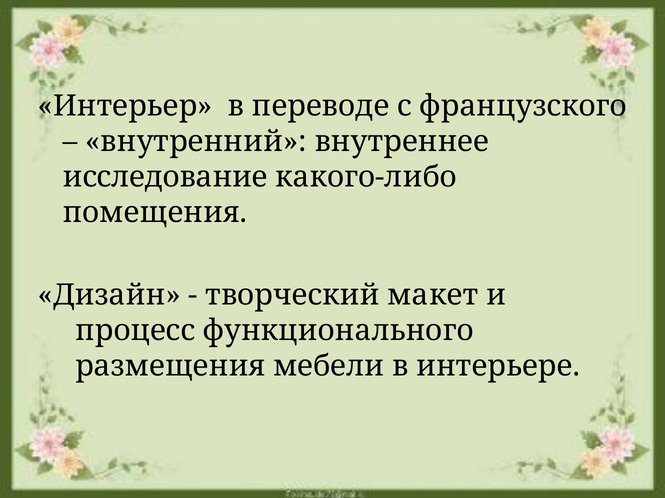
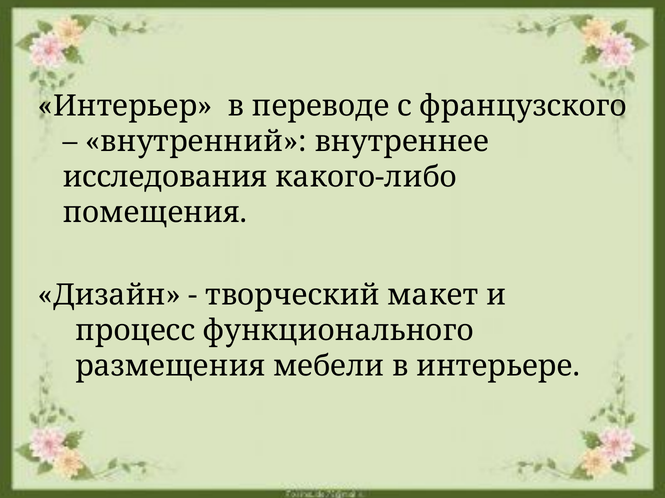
исследование: исследование -> исследования (165, 177)
